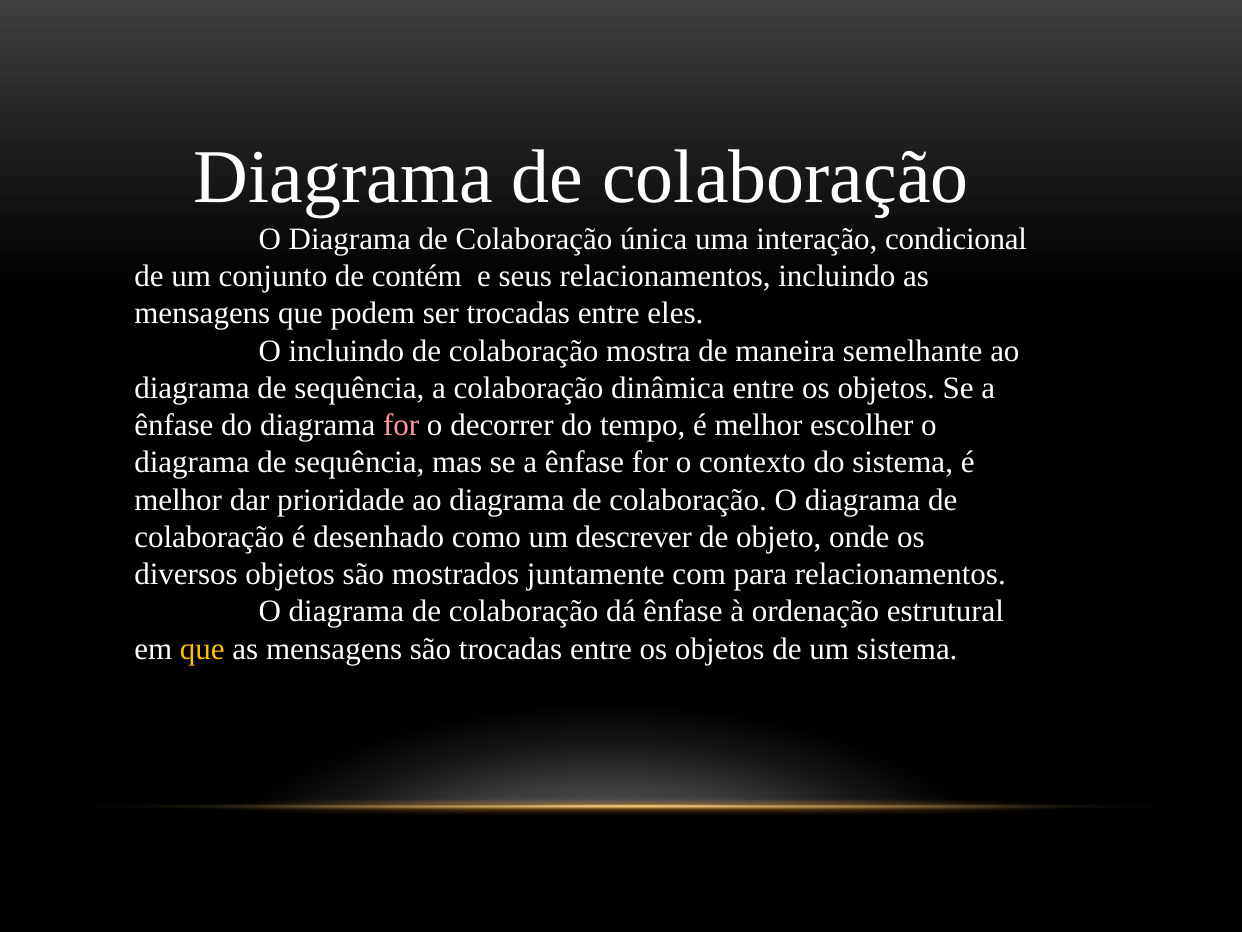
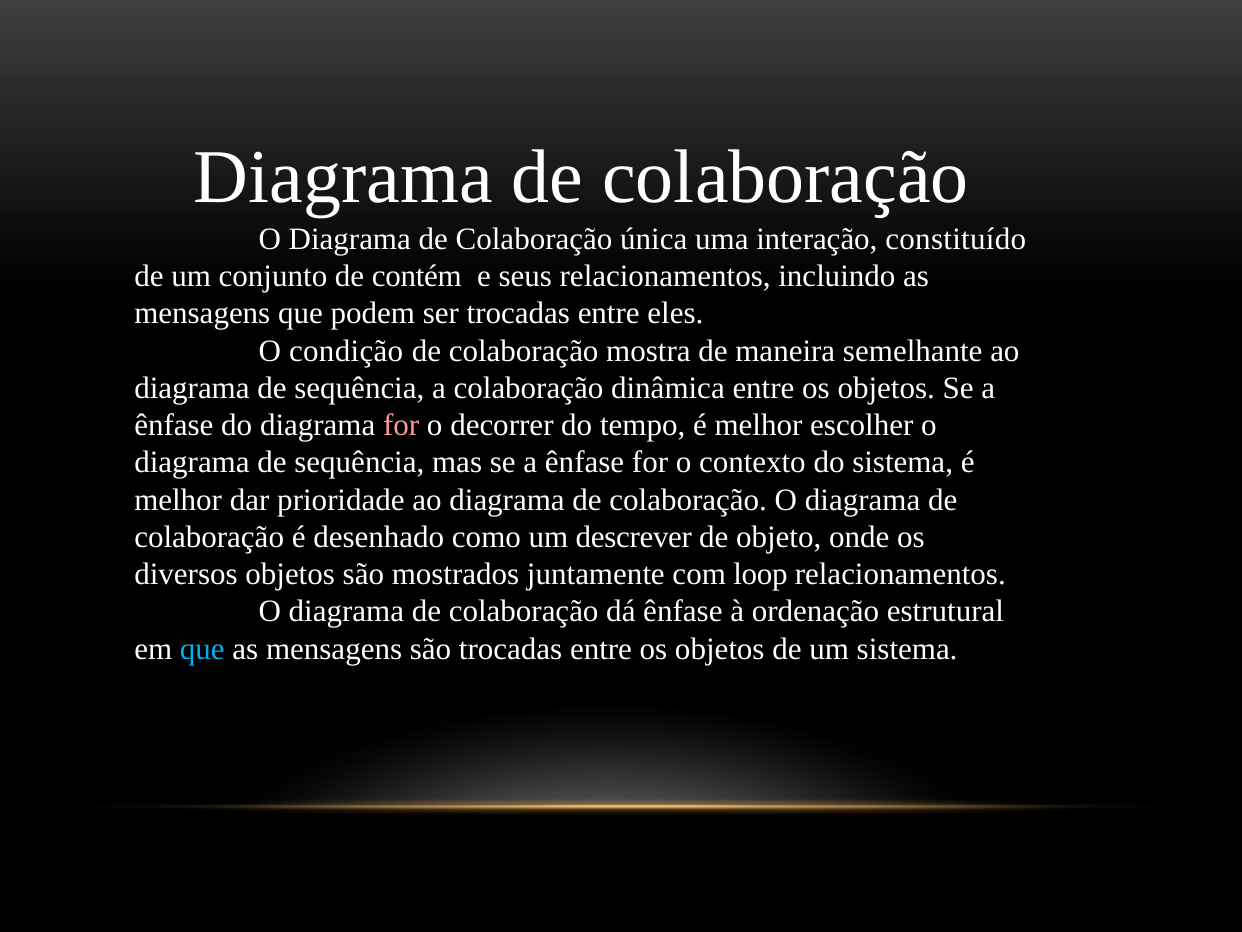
condicional: condicional -> constituído (956, 239)
O incluindo: incluindo -> condição (346, 351)
para: para -> loop (761, 574)
que colour: yellow -> light blue (202, 649)
